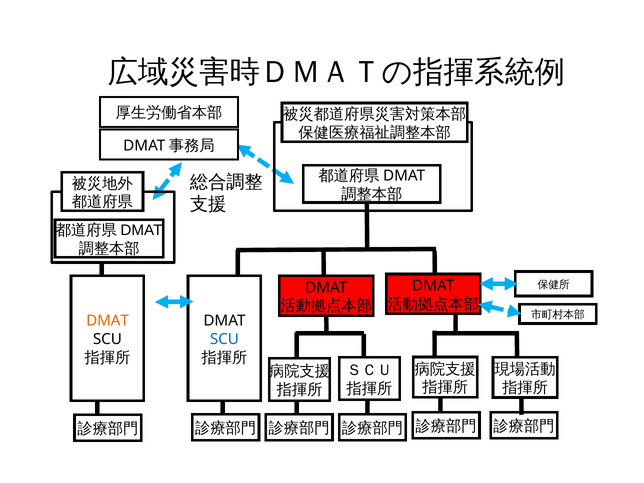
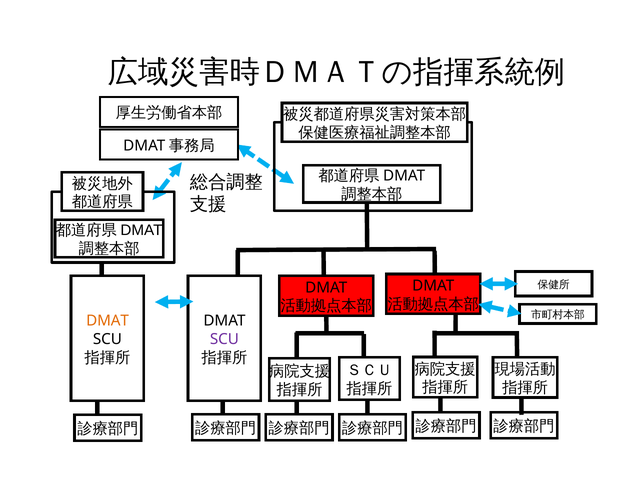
SCU colour: blue -> purple (224, 339)
